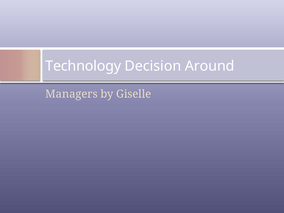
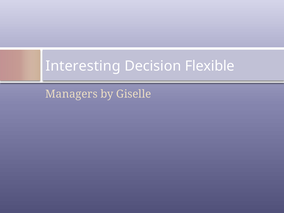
Technology: Technology -> Interesting (83, 66)
Around: Around -> Flexible (210, 66)
